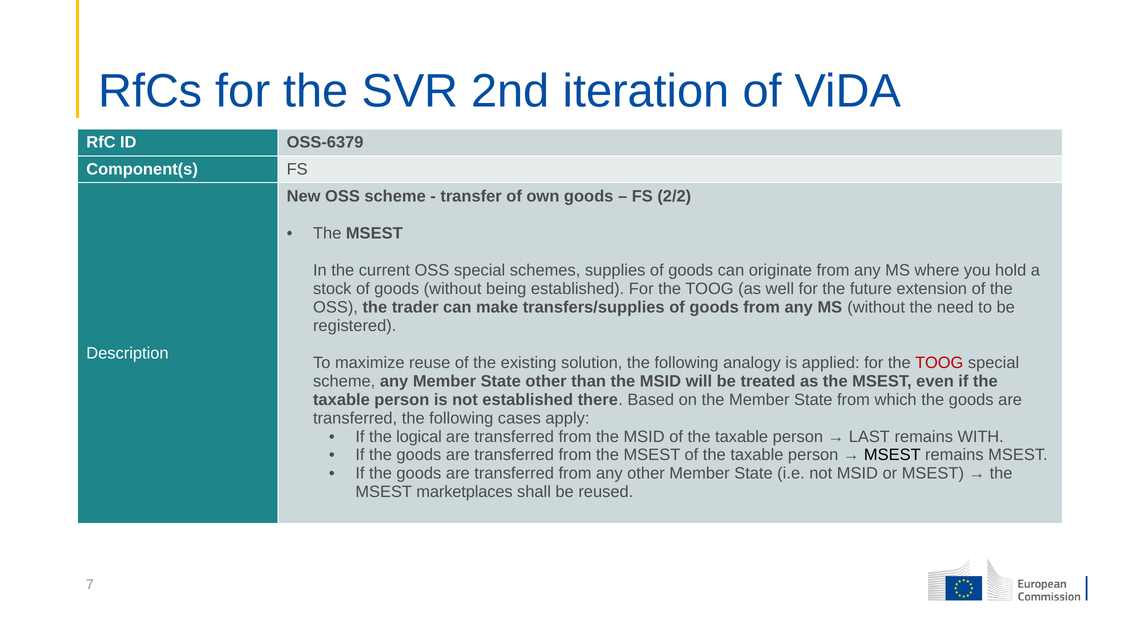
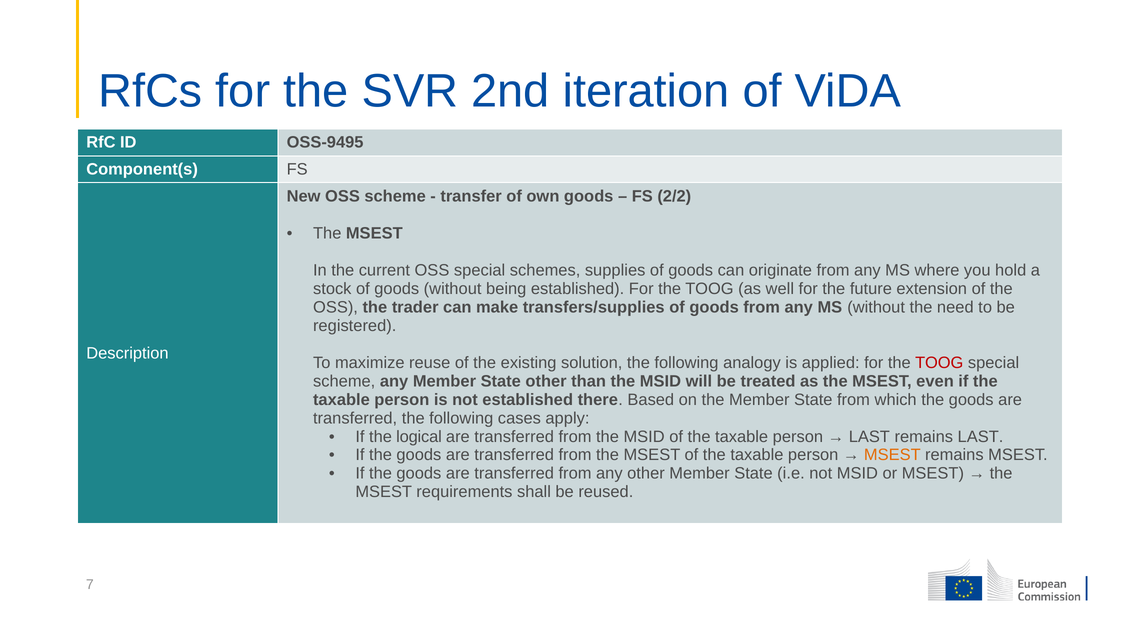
OSS-6379: OSS-6379 -> OSS-9495 (325, 143)
remains WITH: WITH -> LAST (980, 437)
MSEST colour: black -> orange (892, 455)
marketplaces: marketplaces -> requirements (464, 492)
